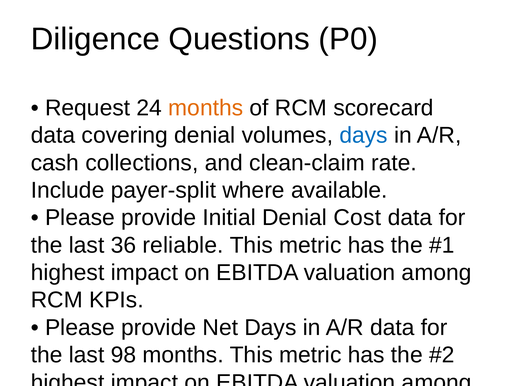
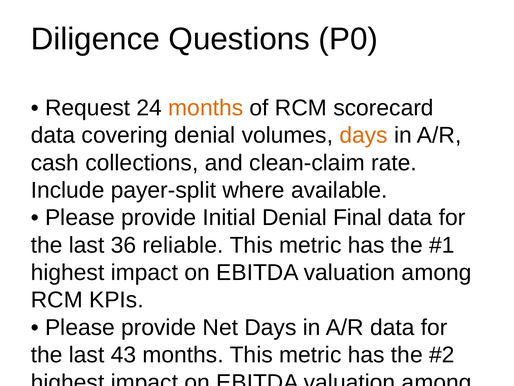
days colour: blue -> orange (364, 135)
Denial Cost: Cost -> Final (358, 217)
98: 98 -> 43 (123, 355)
